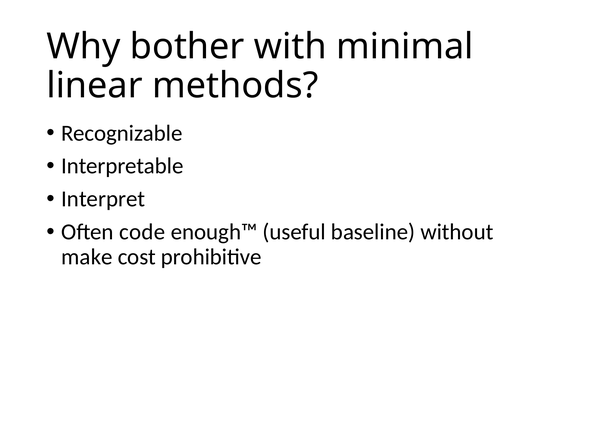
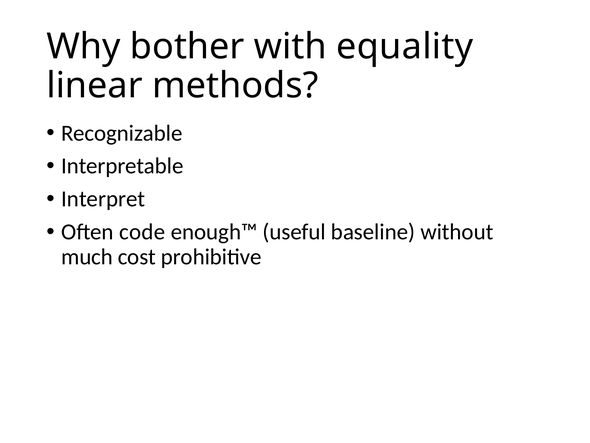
minimal: minimal -> equality (405, 47)
make: make -> much (87, 257)
